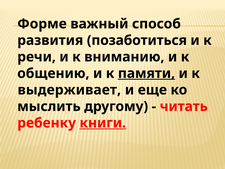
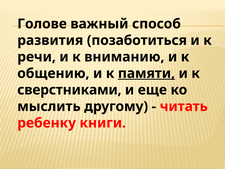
Форме: Форме -> Голове (42, 24)
выдерживает: выдерживает -> сверстниками (69, 90)
книги underline: present -> none (103, 123)
